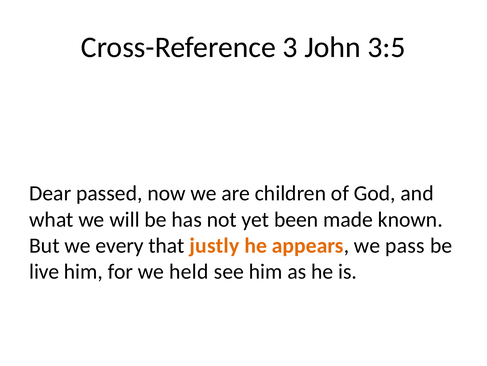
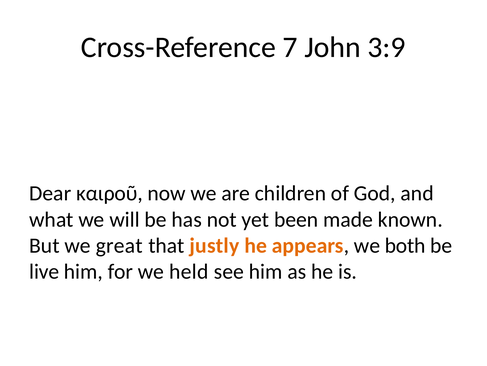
3: 3 -> 7 (290, 47)
3:5: 3:5 -> 3:9 (387, 47)
passed: passed -> καιροῦ (109, 193)
every: every -> great (119, 245)
pass: pass -> both (405, 245)
